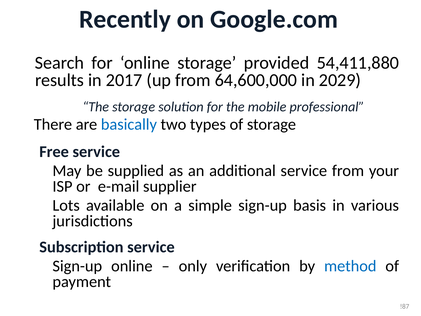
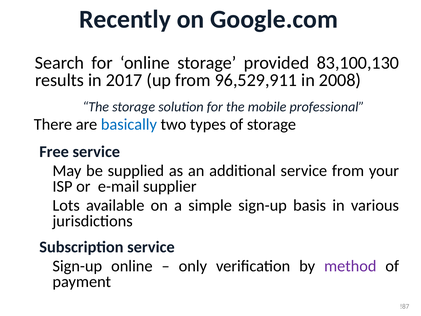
54,411,880: 54,411,880 -> 83,100,130 (358, 63)
64,600,000: 64,600,000 -> 96,529,911 (256, 80)
2029: 2029 -> 2008 (340, 80)
method colour: blue -> purple (350, 266)
